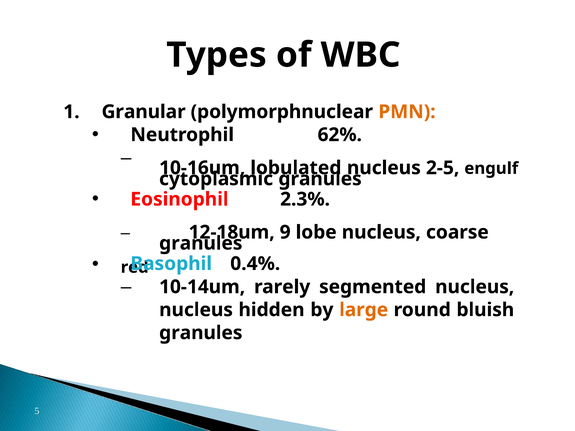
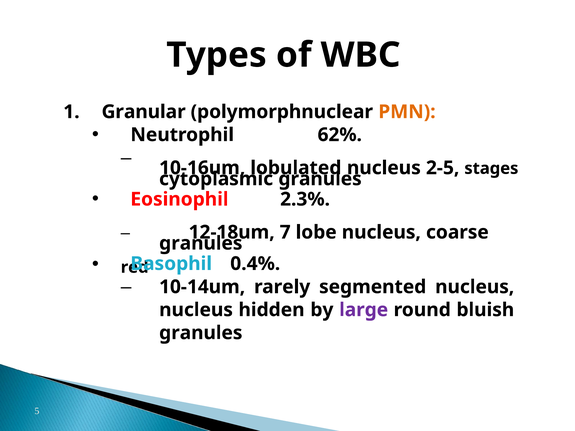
engulf: engulf -> stages (491, 168)
9: 9 -> 7 (285, 232)
large colour: orange -> purple (364, 310)
